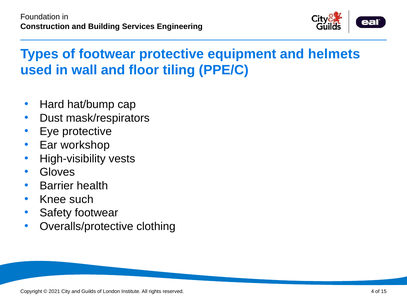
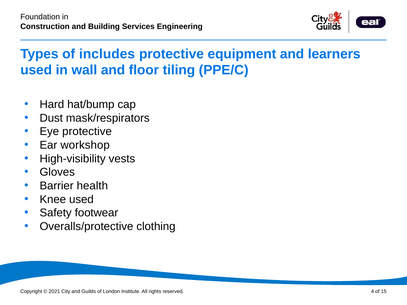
of footwear: footwear -> includes (107, 54)
helmets: helmets -> learners (334, 54)
Knee such: such -> used (81, 200)
